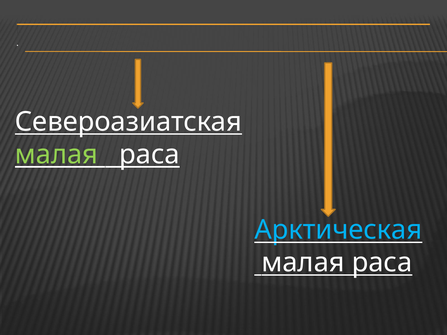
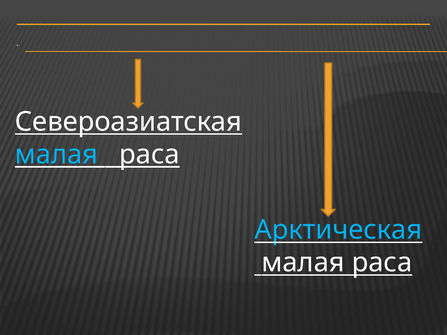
малая colour: light green -> light blue (56, 155)
